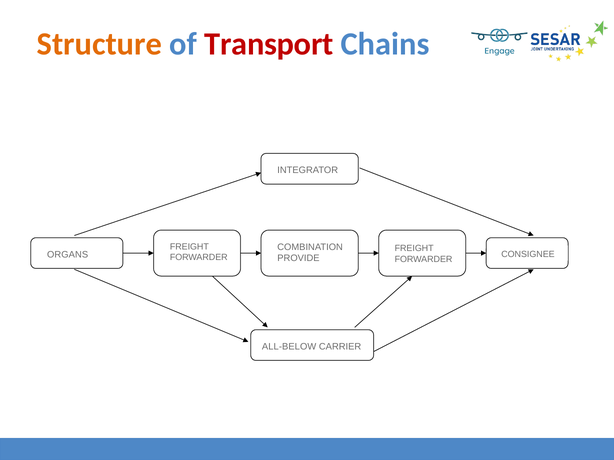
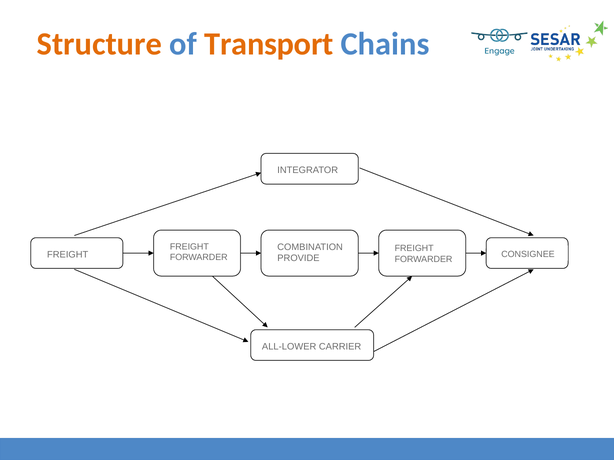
Transport colour: red -> orange (269, 44)
ORGANS: ORGANS -> FREIGHT (68, 255)
ALL-BELOW: ALL-BELOW -> ALL-LOWER (289, 347)
